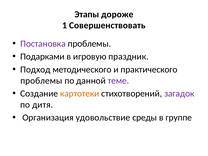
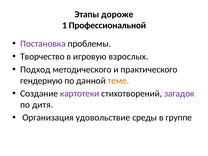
Совершенствовать: Совершенствовать -> Профессиональной (107, 25)
Подарками: Подарками -> Творчество (42, 57)
праздник: праздник -> взрослых (128, 57)
проблемы: проблемы -> гендерную (41, 81)
теме colour: purple -> orange (118, 81)
картотеки colour: orange -> purple (80, 94)
